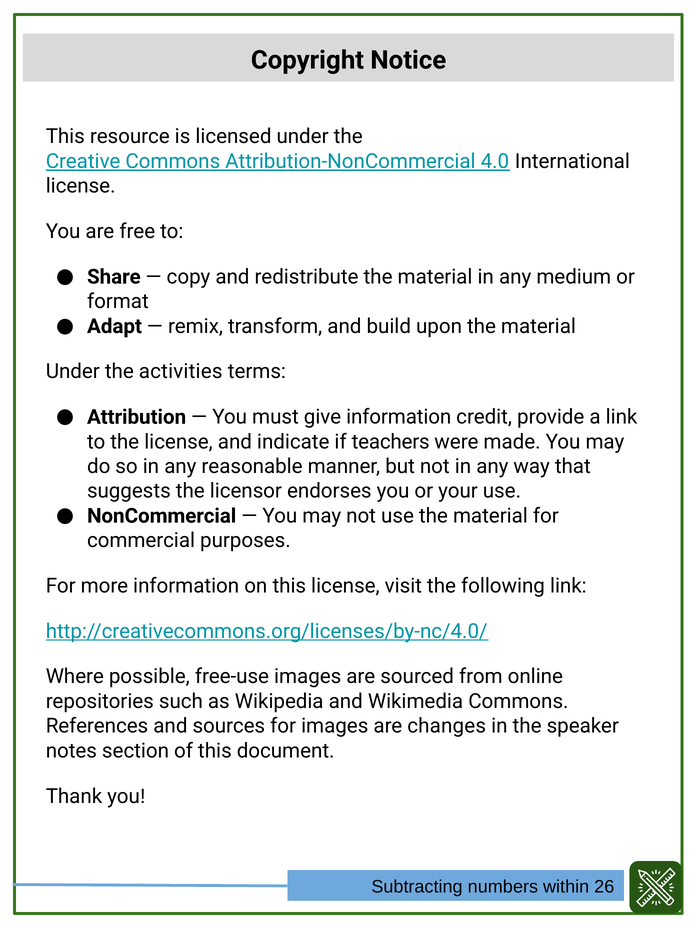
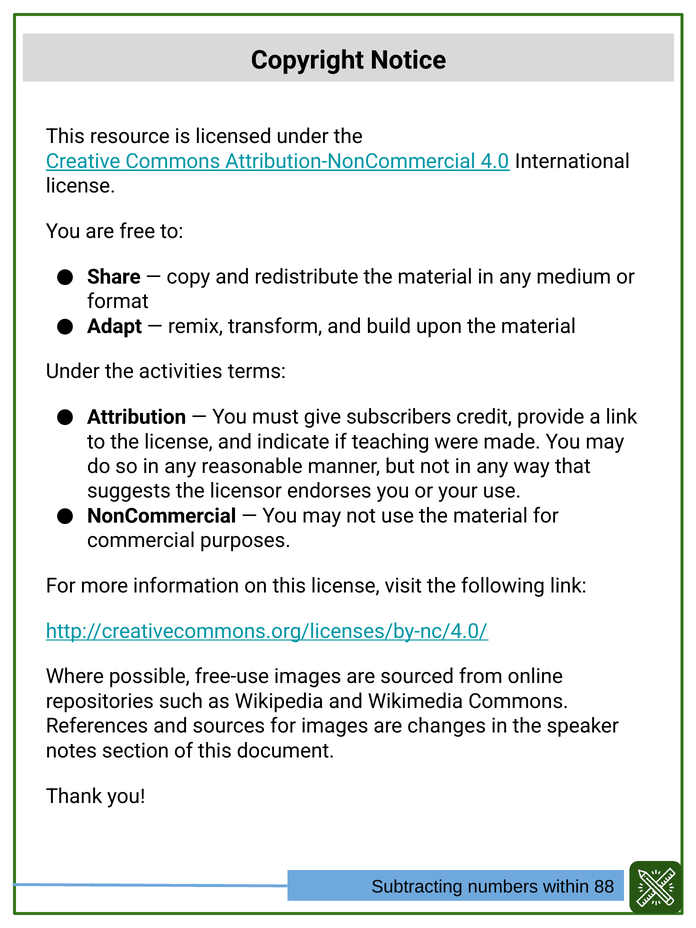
give information: information -> subscribers (399, 417)
teachers: teachers -> teaching (391, 442)
26: 26 -> 88 (604, 887)
